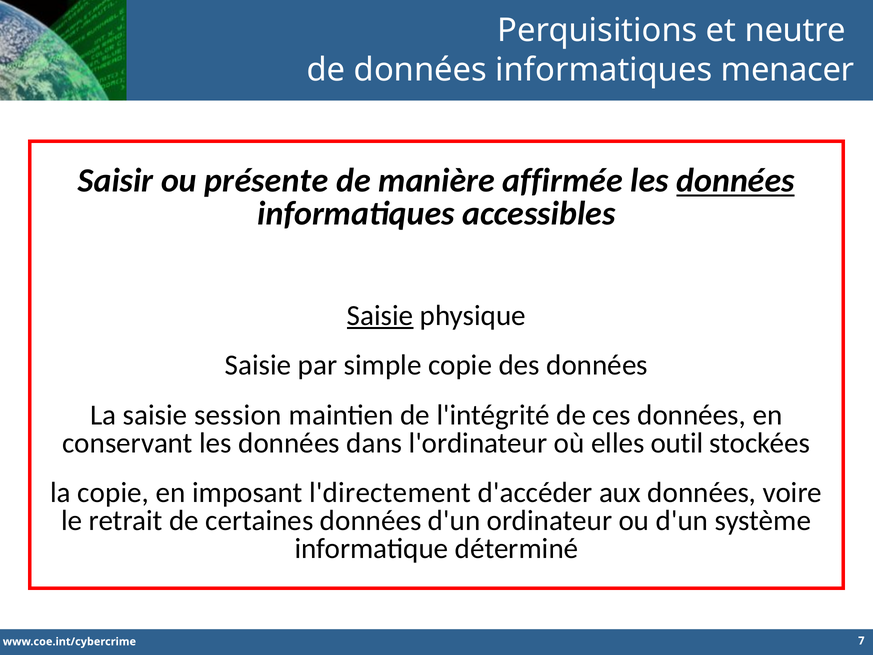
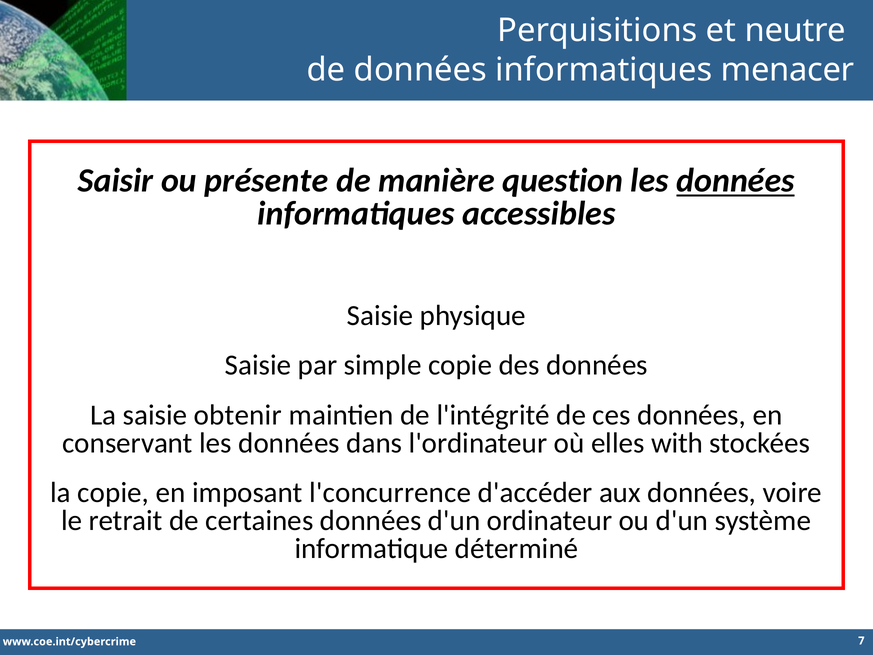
affirmée: affirmée -> question (563, 181)
Saisie underline: present -> none (380, 315)
session: session -> obtenir (238, 415)
outil: outil -> with (677, 443)
l'directement: l'directement -> l'concurrence (390, 493)
